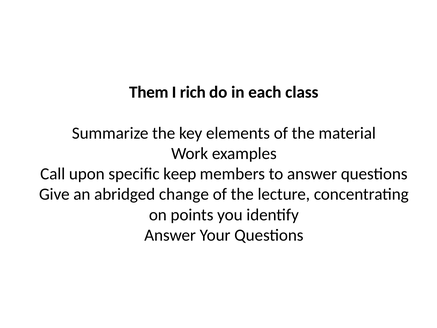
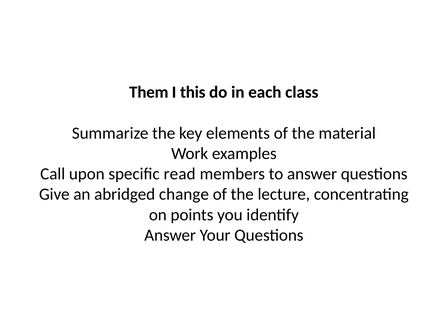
rich: rich -> this (193, 92)
keep: keep -> read (180, 174)
